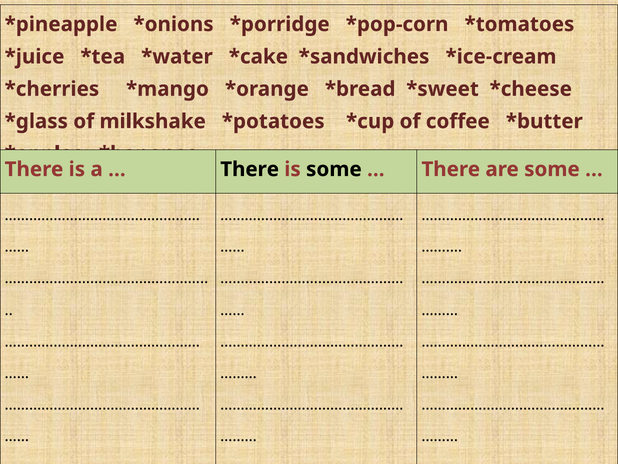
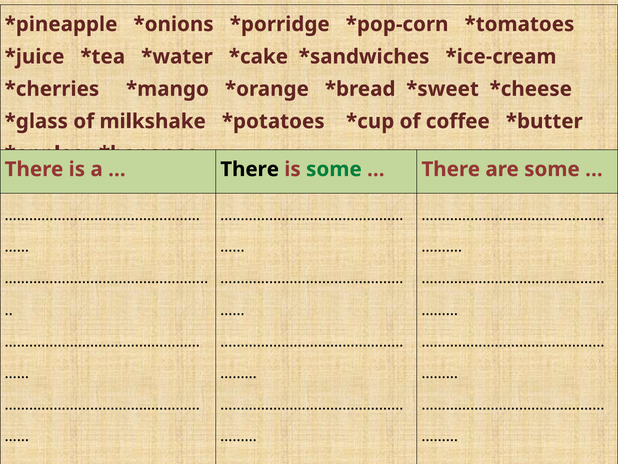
some colour: black -> green (334, 169)
